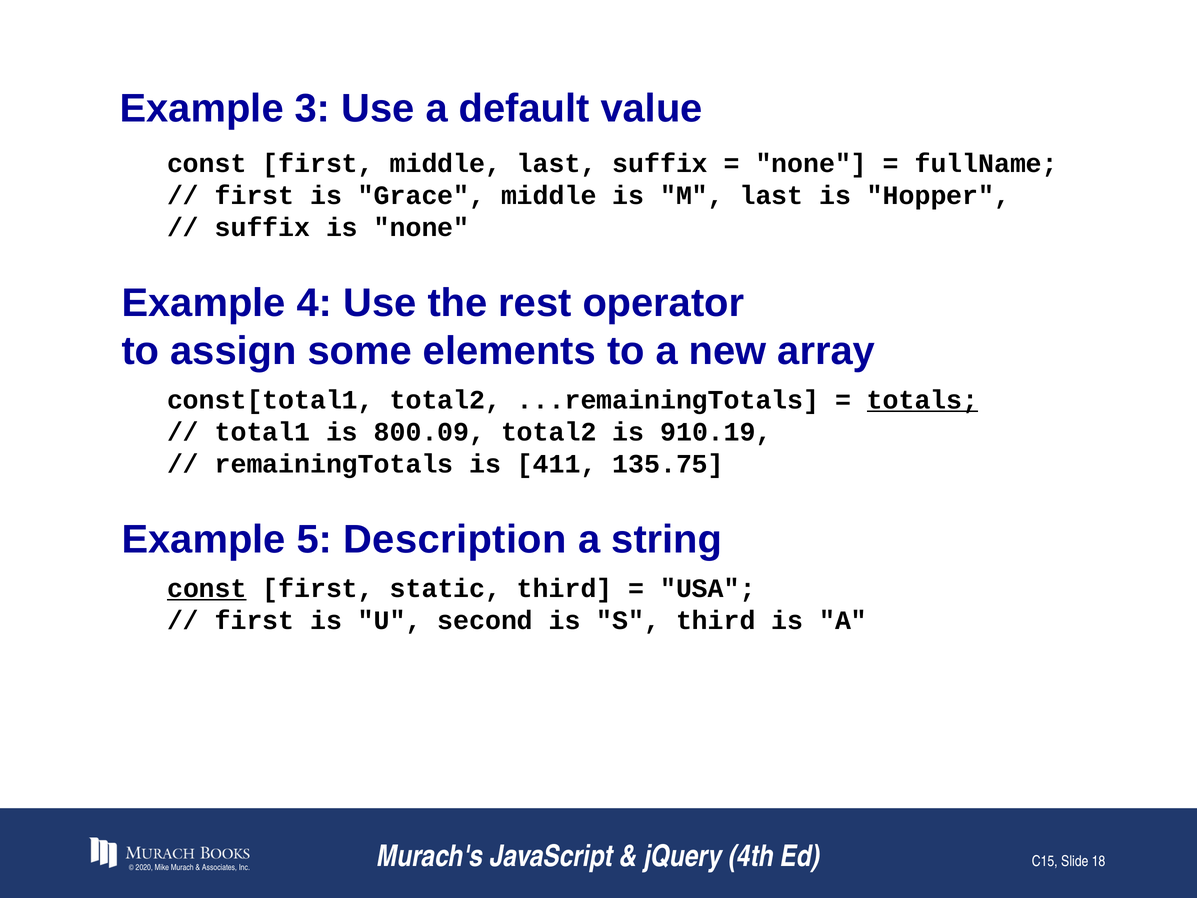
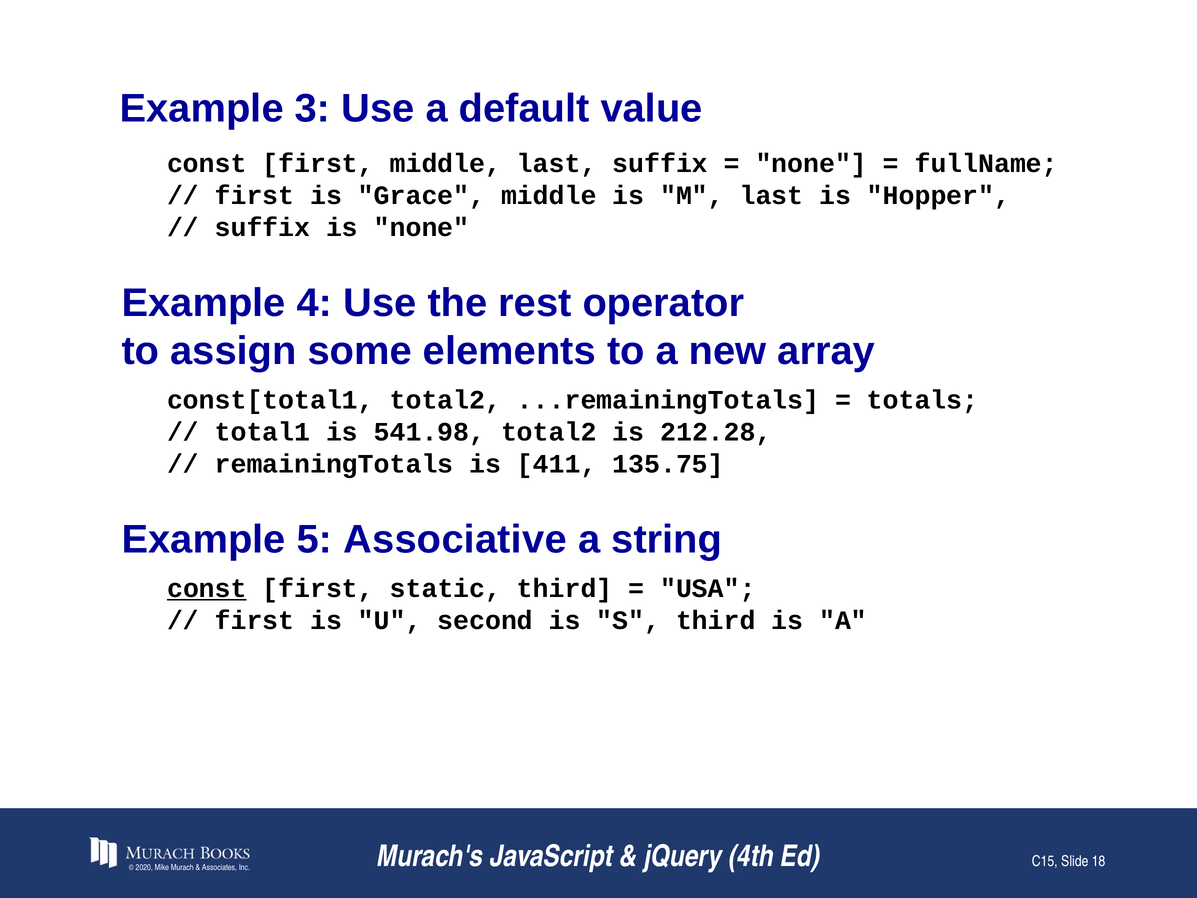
totals underline: present -> none (923, 400)
800.09: 800.09 -> 541.98 (430, 432)
910.19: 910.19 -> 212.28 (716, 432)
Description: Description -> Associative (455, 539)
